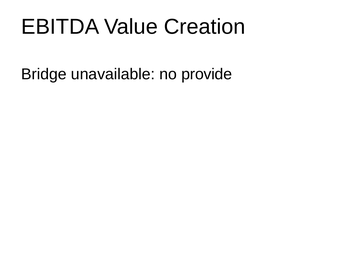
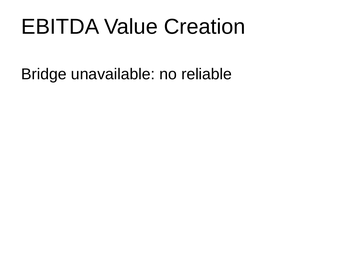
provide: provide -> reliable (207, 74)
